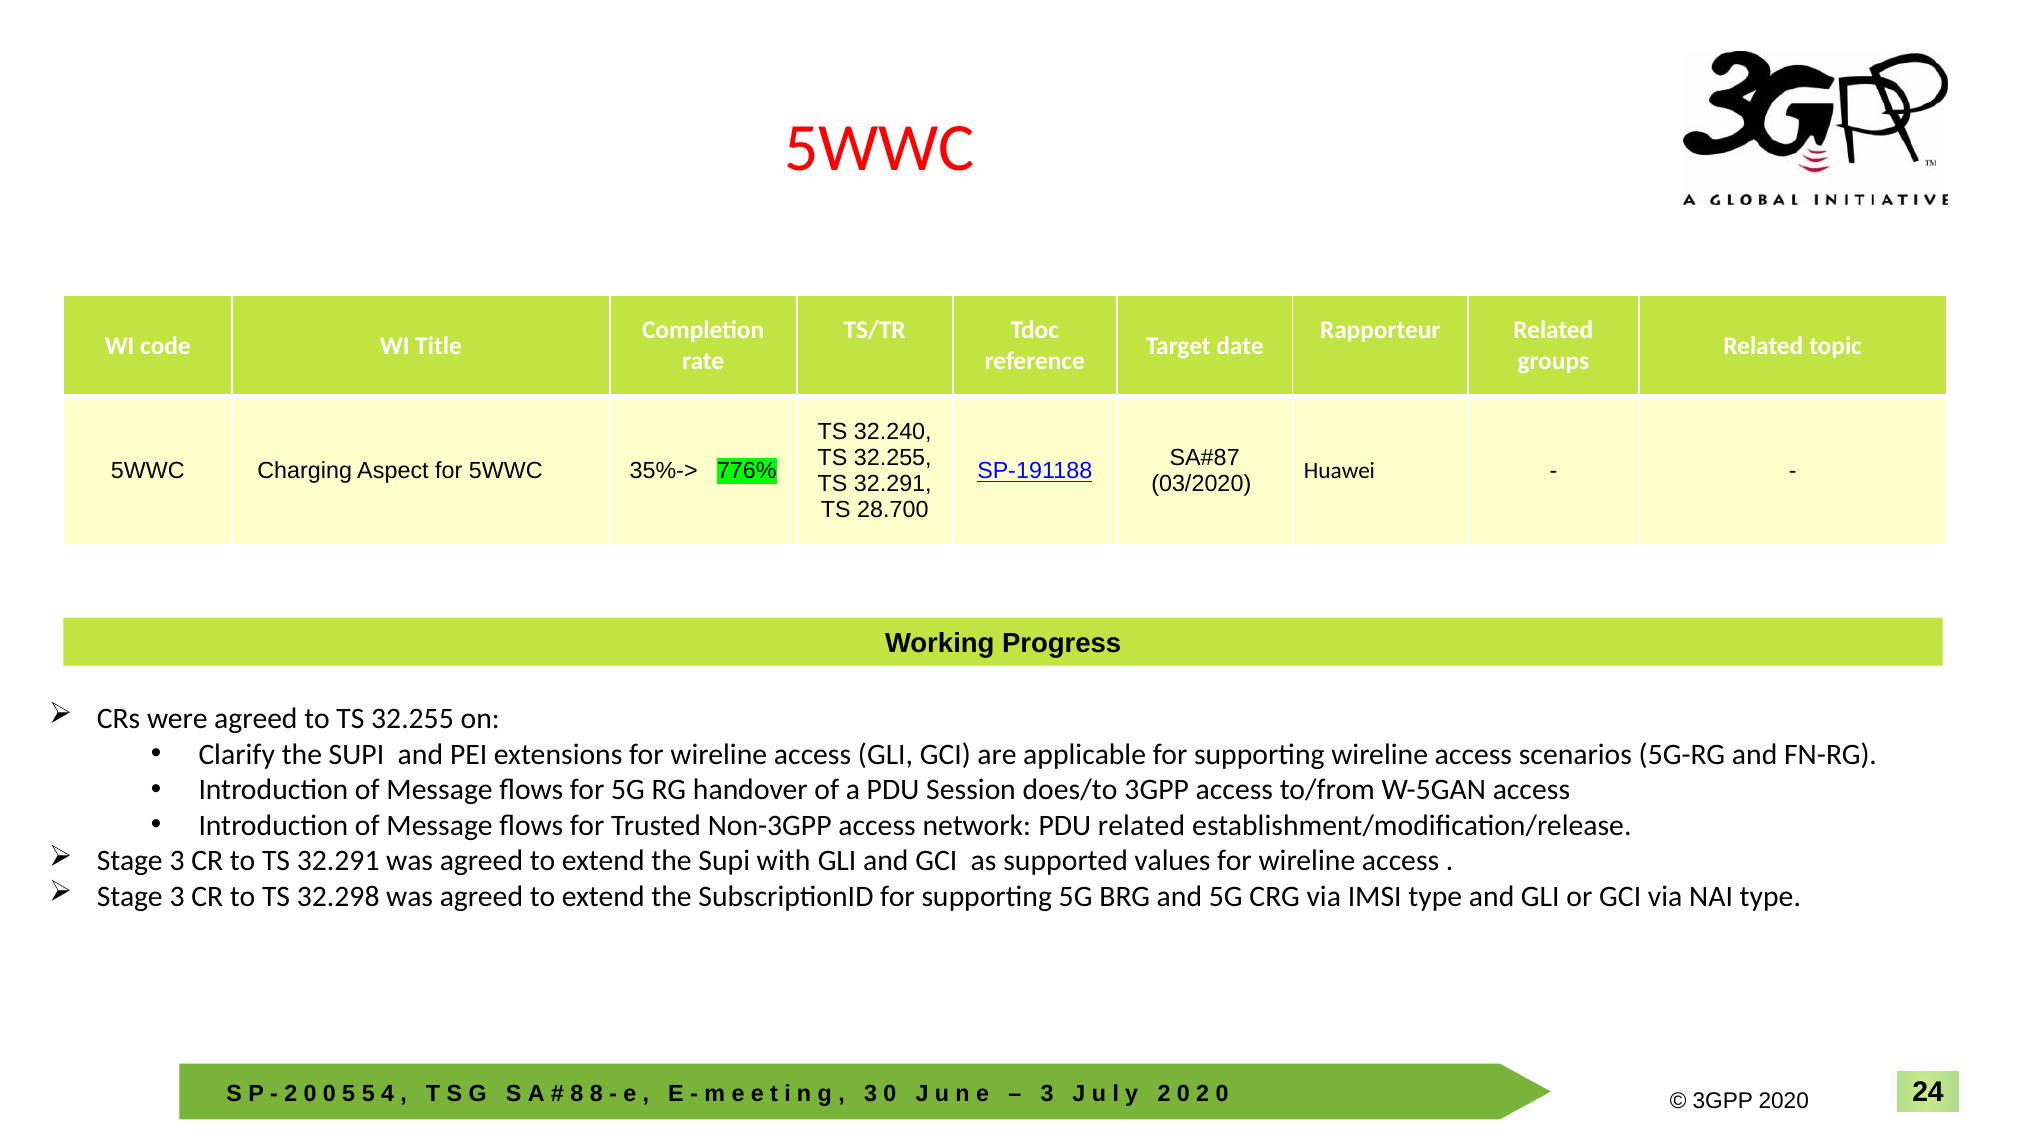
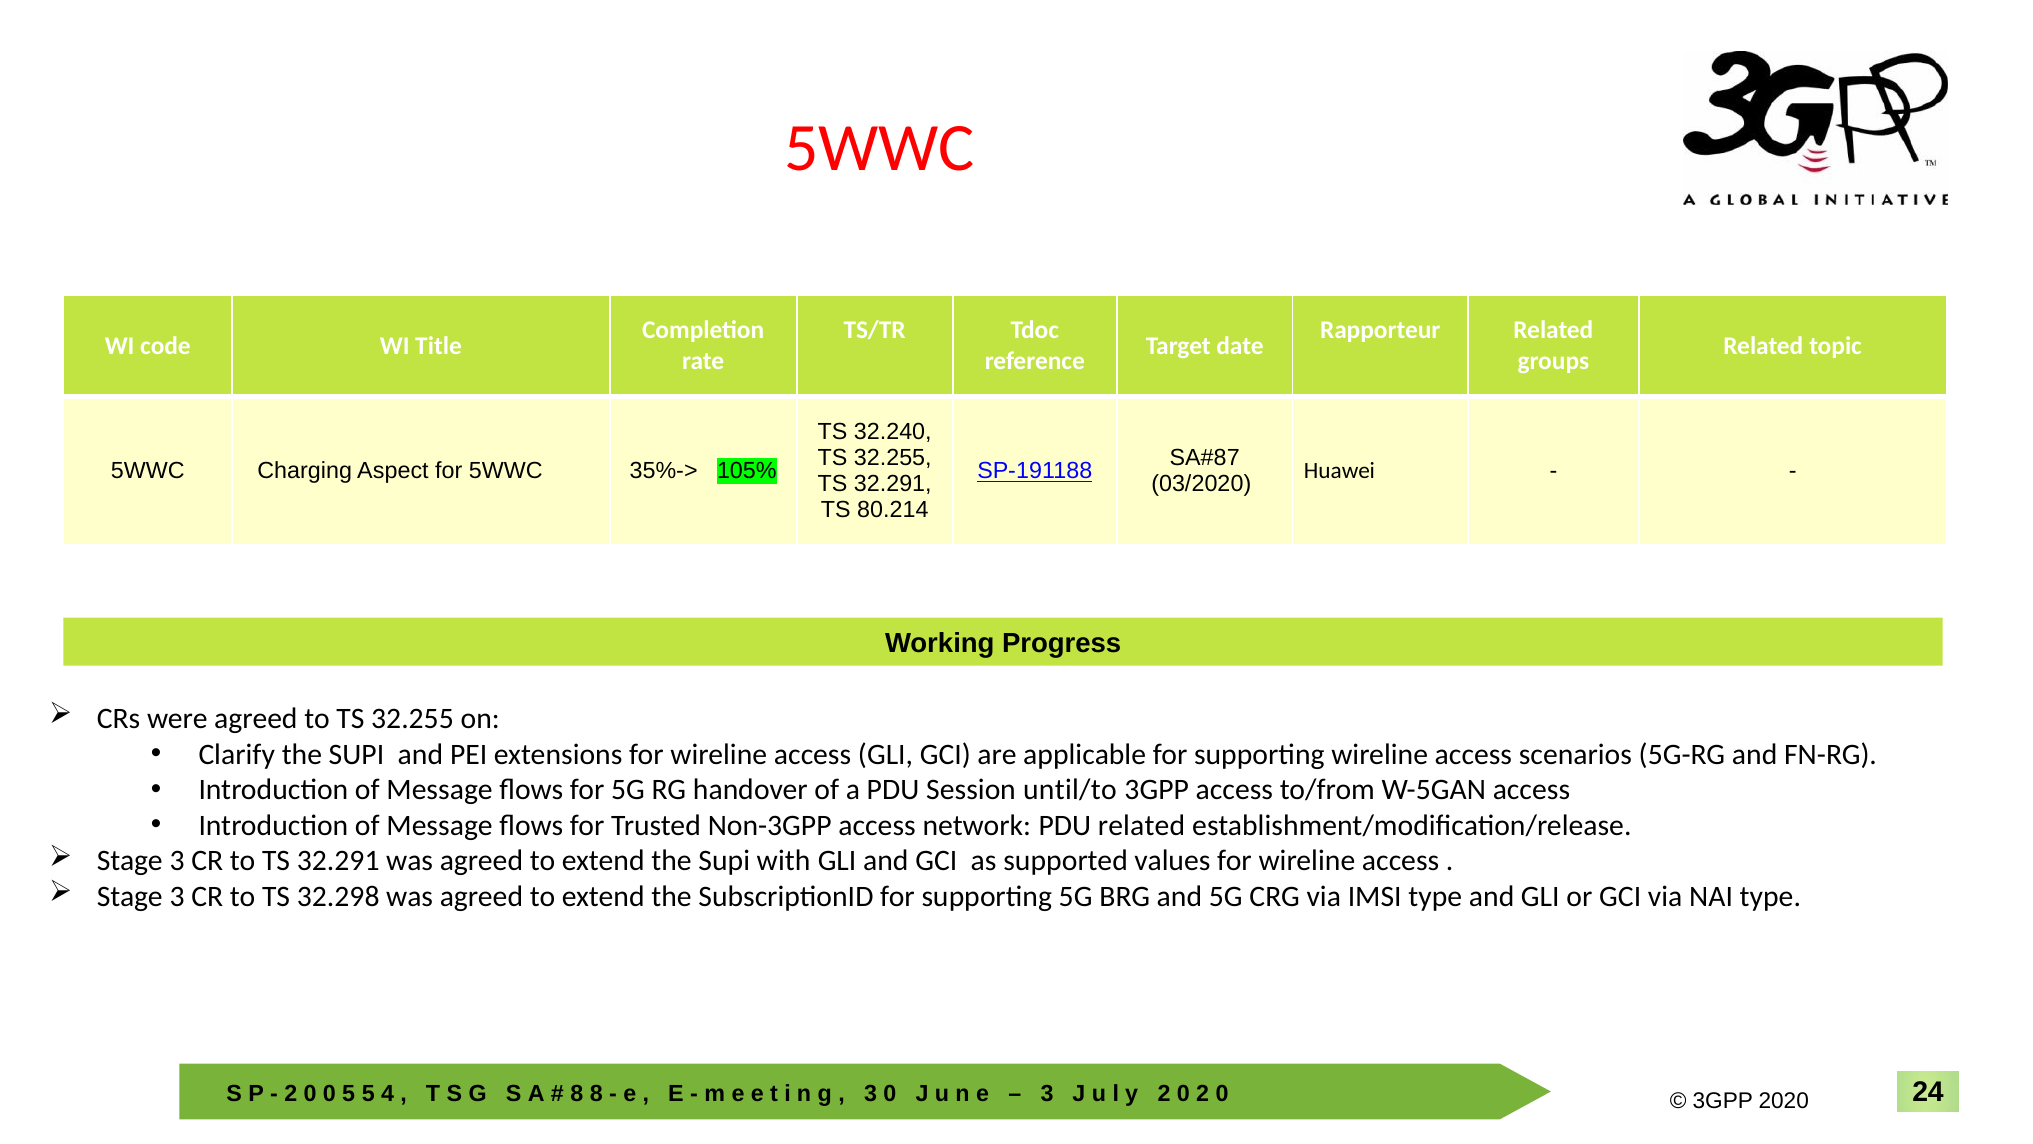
776%: 776% -> 105% (747, 471)
28.700: 28.700 -> 80.214 (893, 510)
does/to: does/to -> until/to (1070, 790)
